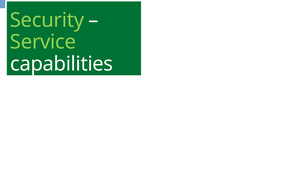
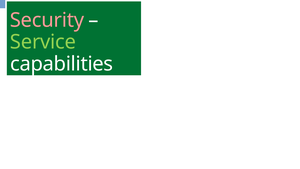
Security colour: light green -> pink (47, 20)
